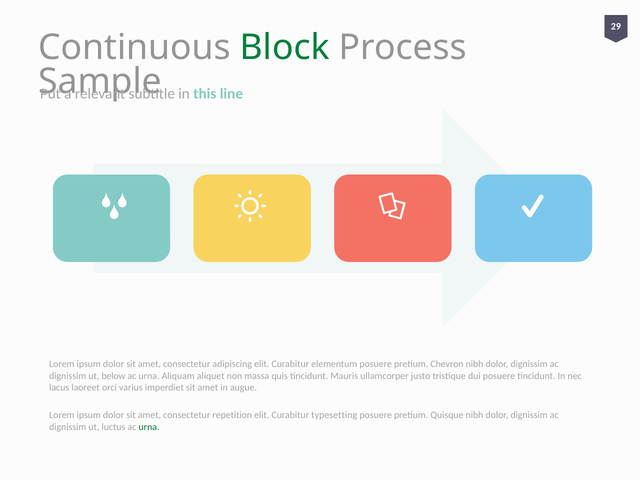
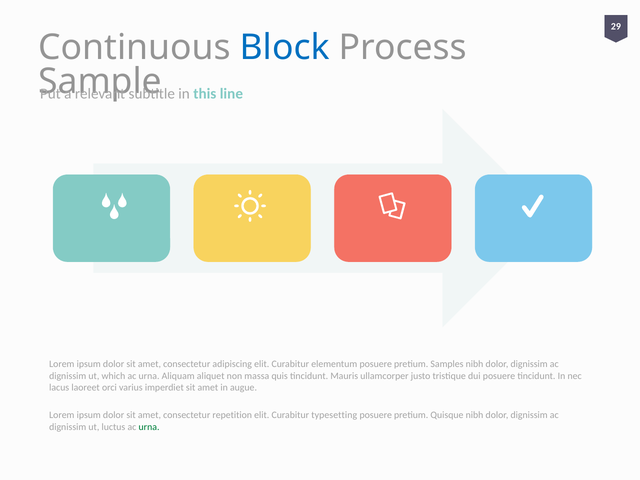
Block colour: green -> blue (285, 47)
Chevron: Chevron -> Samples (447, 364)
below: below -> which (113, 376)
